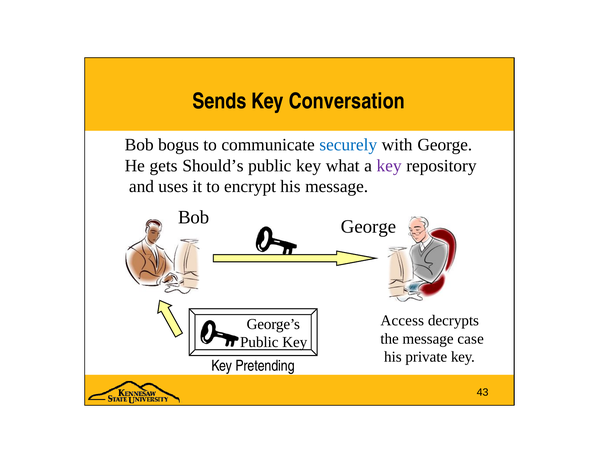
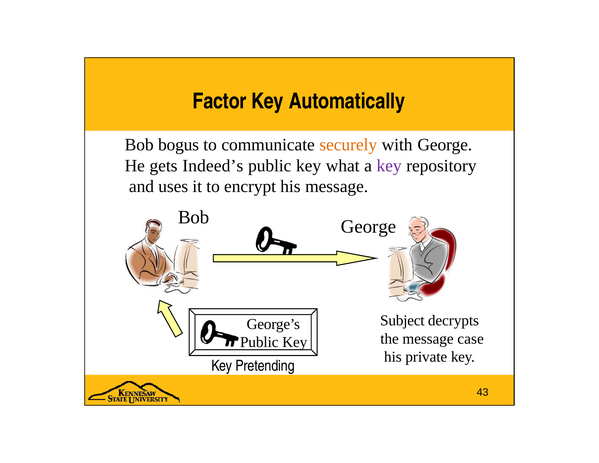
Sends: Sends -> Factor (220, 101)
Conversation: Conversation -> Automatically (347, 101)
securely colour: blue -> orange (348, 145)
Should’s: Should’s -> Indeed’s (213, 166)
Access: Access -> Subject (402, 320)
